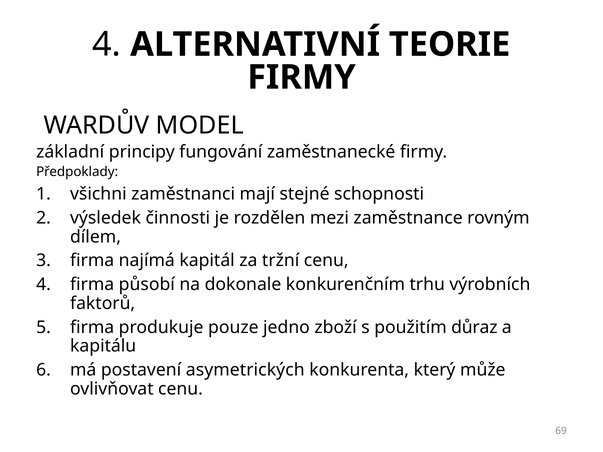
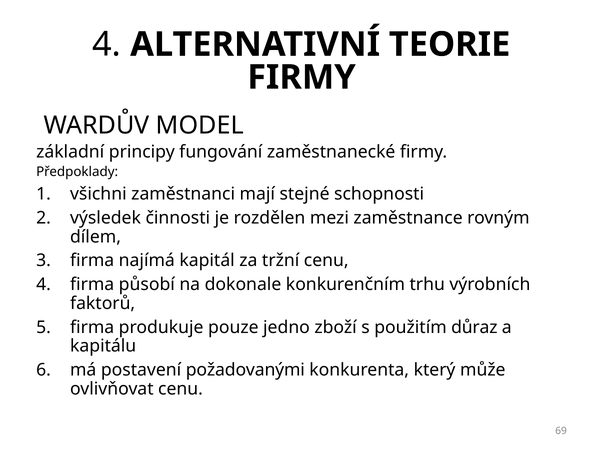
asymetrických: asymetrických -> požadovanými (245, 370)
